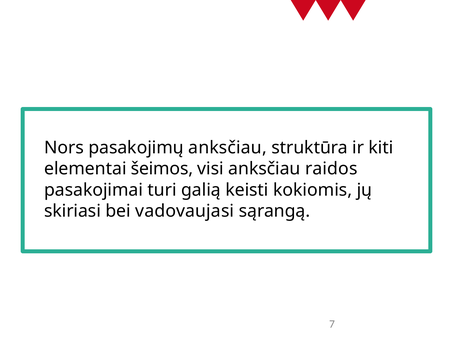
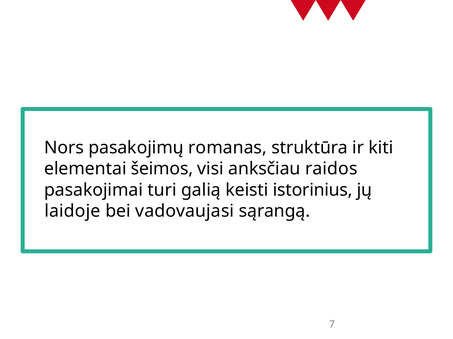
pasakojimų anksčiau: anksčiau -> romanas (228, 148)
kokiomis: kokiomis -> istorinius (313, 190)
skiriasi: skiriasi -> laidoje (72, 211)
